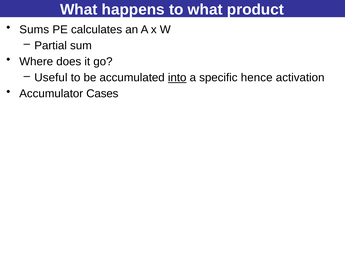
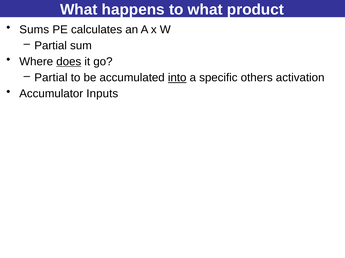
does underline: none -> present (69, 62)
Useful: Useful -> Partial (51, 78)
hence: hence -> others (257, 78)
Cases: Cases -> Inputs (102, 94)
